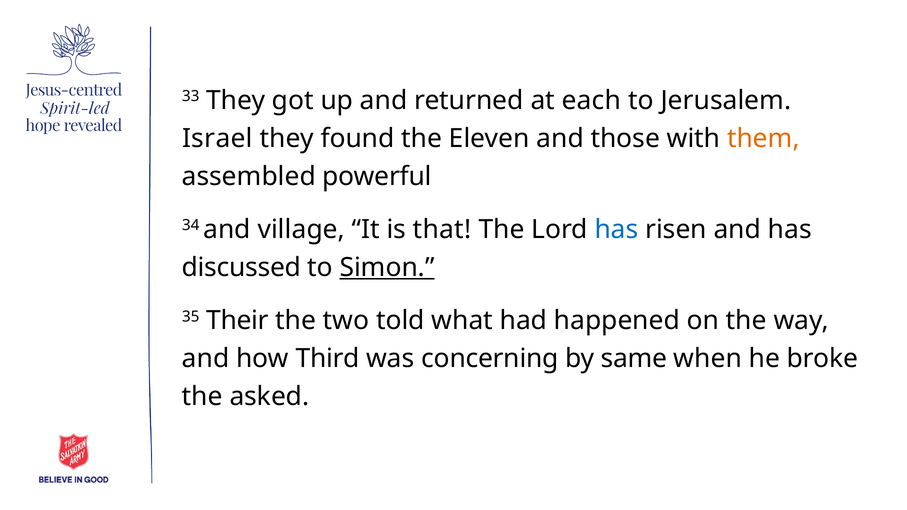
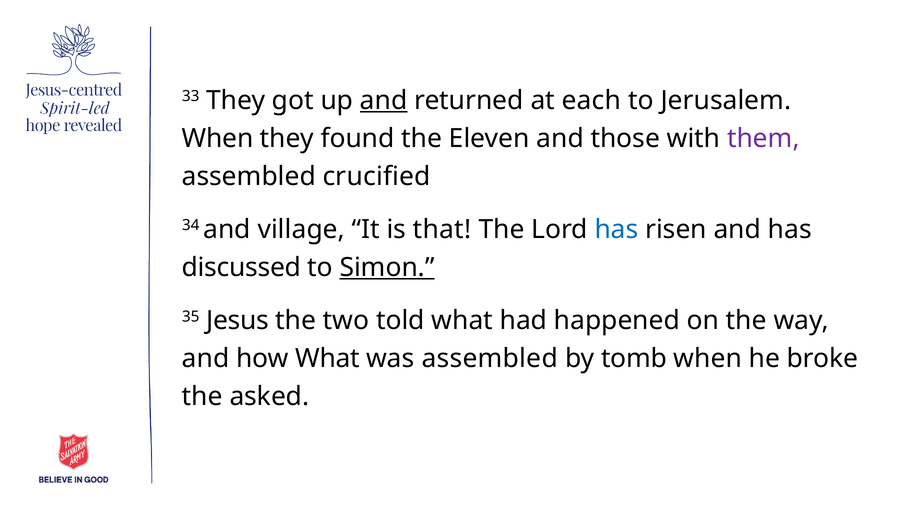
and underline: none -> present (384, 101)
Israel: Israel -> When (218, 139)
them colour: orange -> purple (763, 139)
powerful: powerful -> crucified (377, 177)
Their: Their -> Jesus (237, 321)
how Third: Third -> What (328, 359)
was concerning: concerning -> assembled (490, 359)
same: same -> tomb (634, 359)
